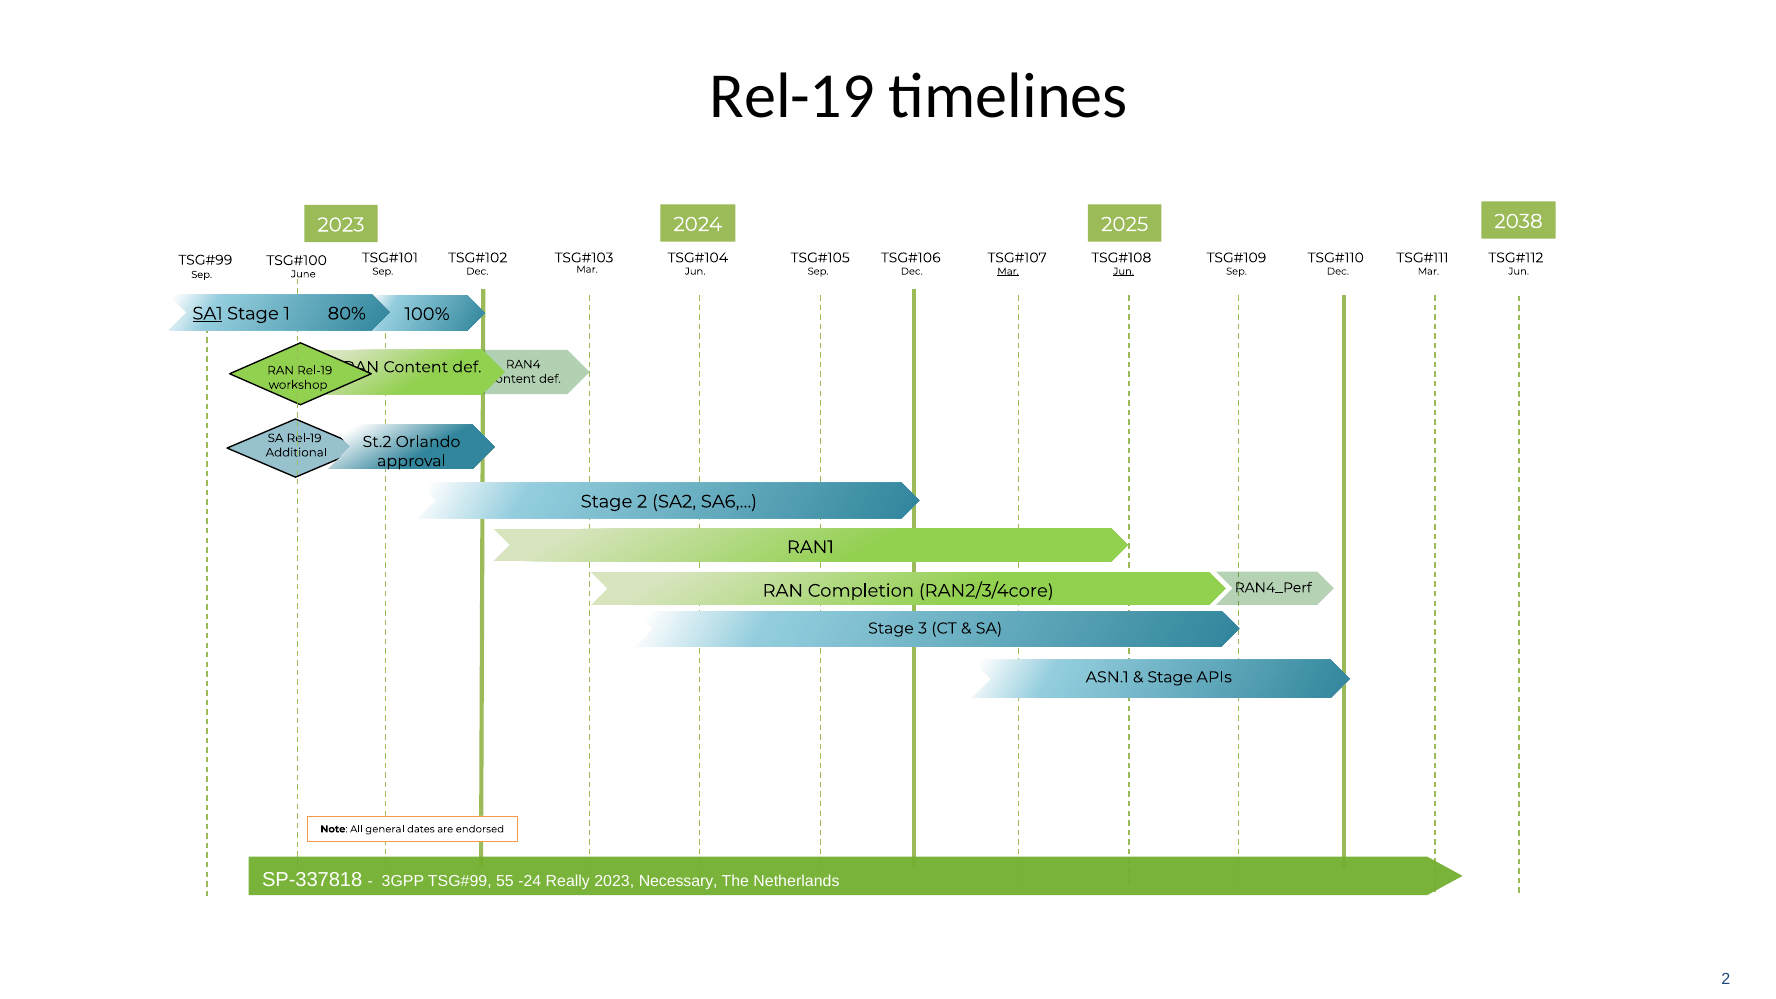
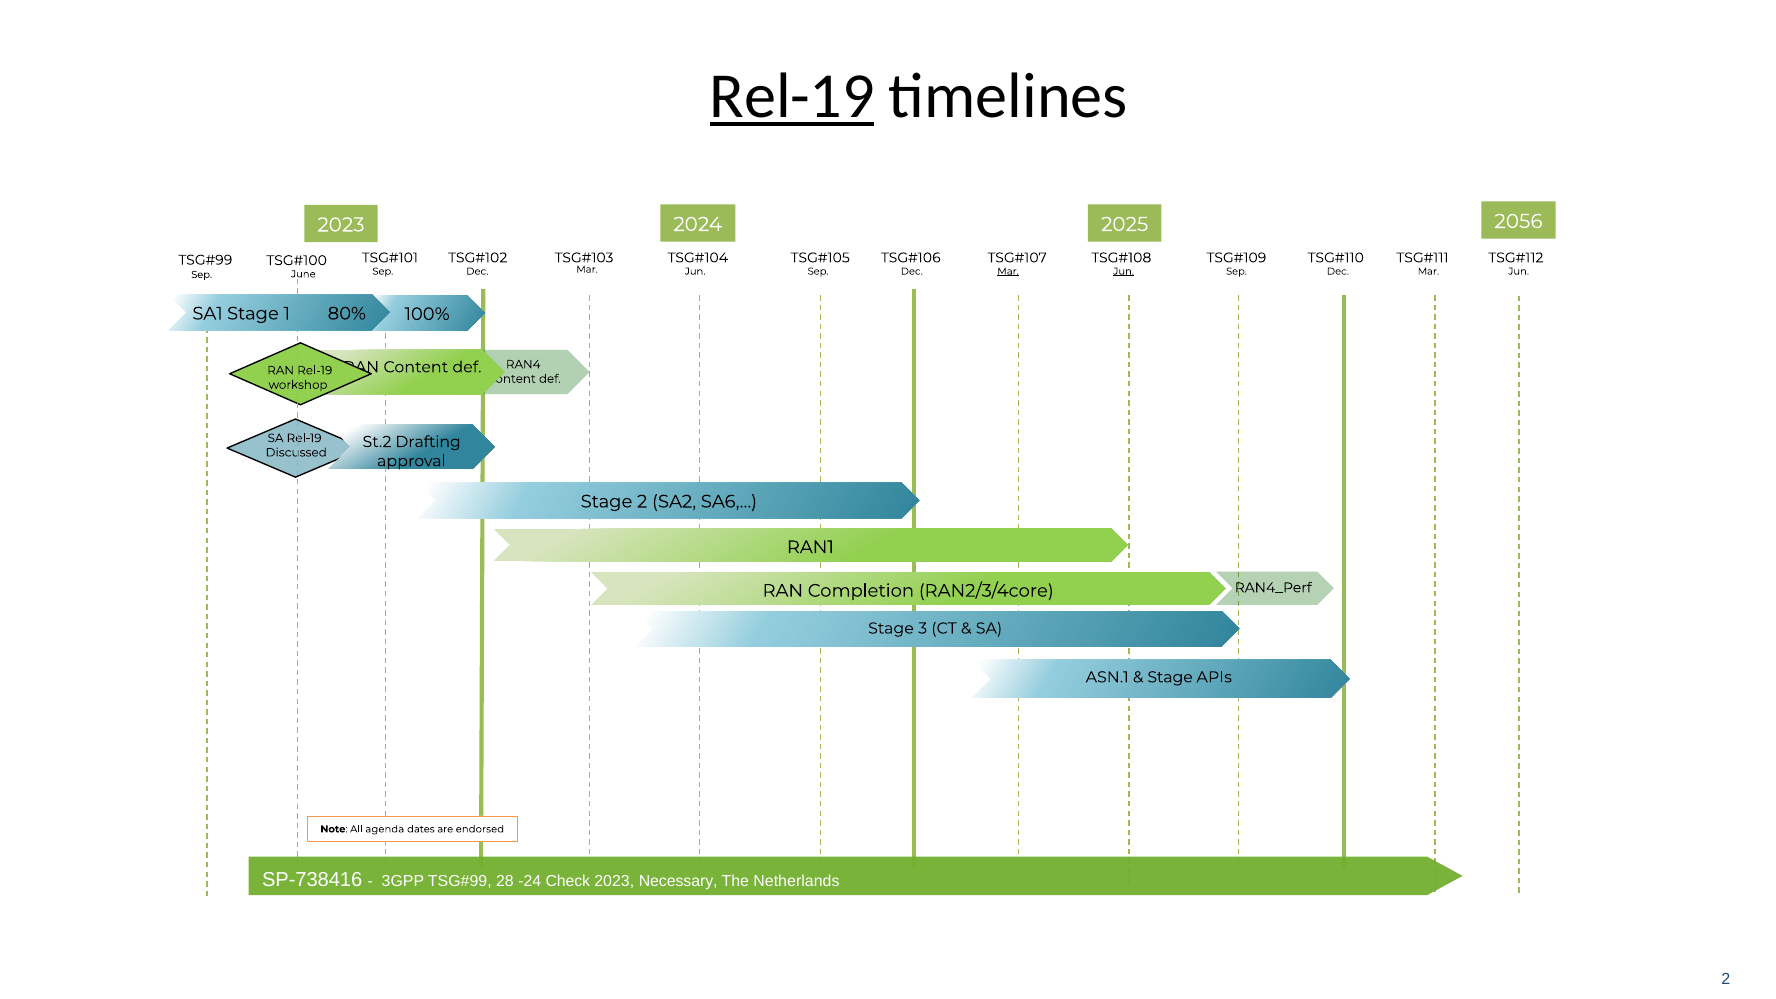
Rel-19 underline: none -> present (792, 96)
2038: 2038 -> 2056 (1519, 221)
SA1 underline: present -> none (208, 314)
Orlando: Orlando -> Drafting (428, 442)
Additional: Additional -> Discussed (296, 453)
general: general -> agenda (385, 829)
SP-337818: SP-337818 -> SP-738416 (312, 880)
55: 55 -> 28 (505, 881)
Really: Really -> Check (568, 881)
